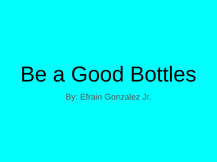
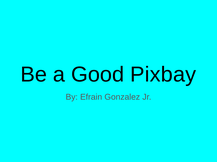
Bottles: Bottles -> Pixbay (163, 75)
